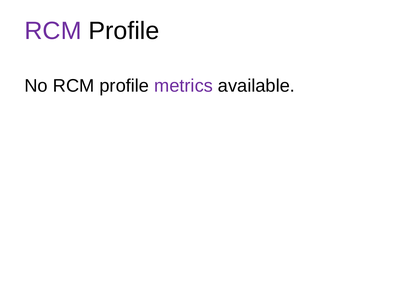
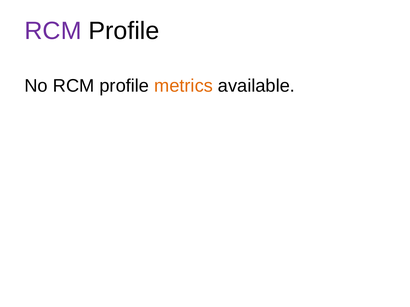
metrics colour: purple -> orange (184, 86)
